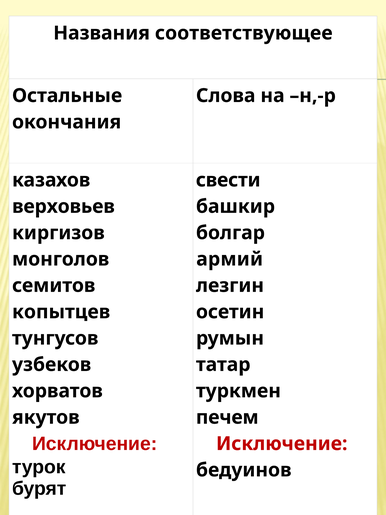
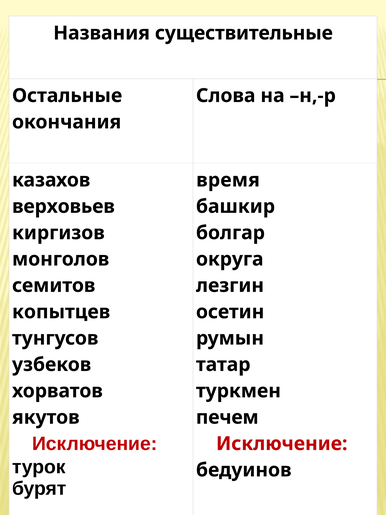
соответствующее: соответствующее -> существительные (244, 33)
свести: свести -> время (228, 180)
армий: армий -> округа (230, 259)
